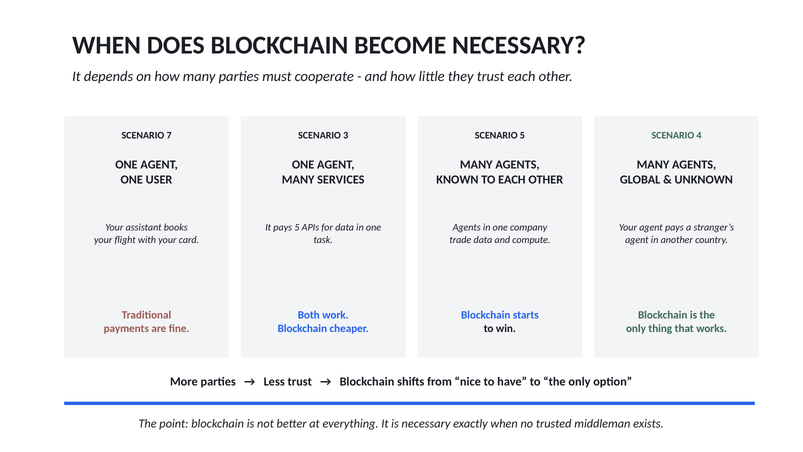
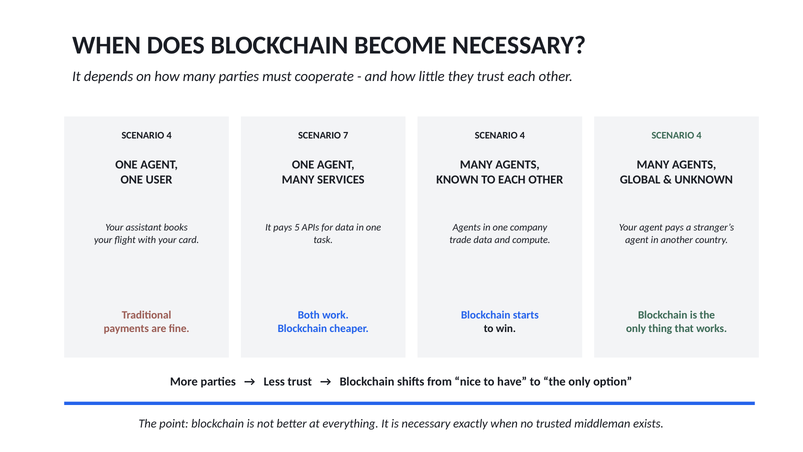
7: 7 -> 4 (169, 135)
3: 3 -> 7 (346, 135)
5: 5 -> 4 (522, 135)
